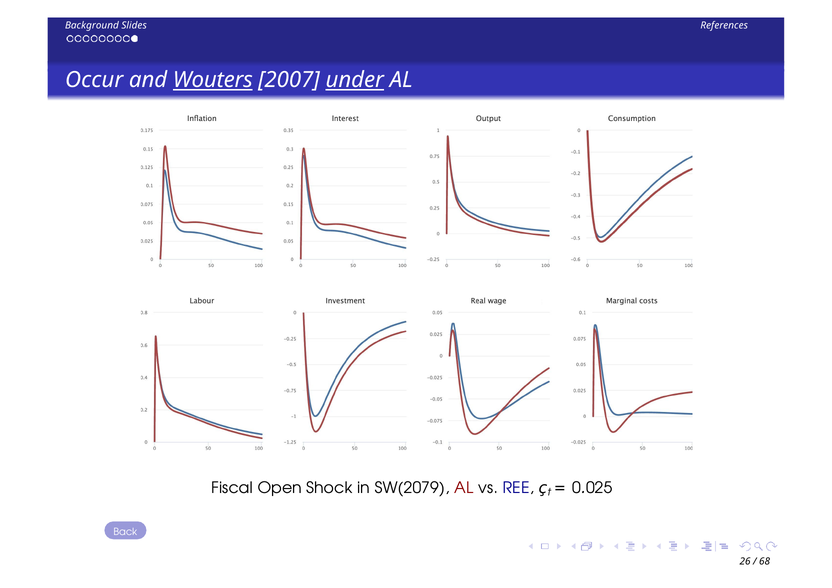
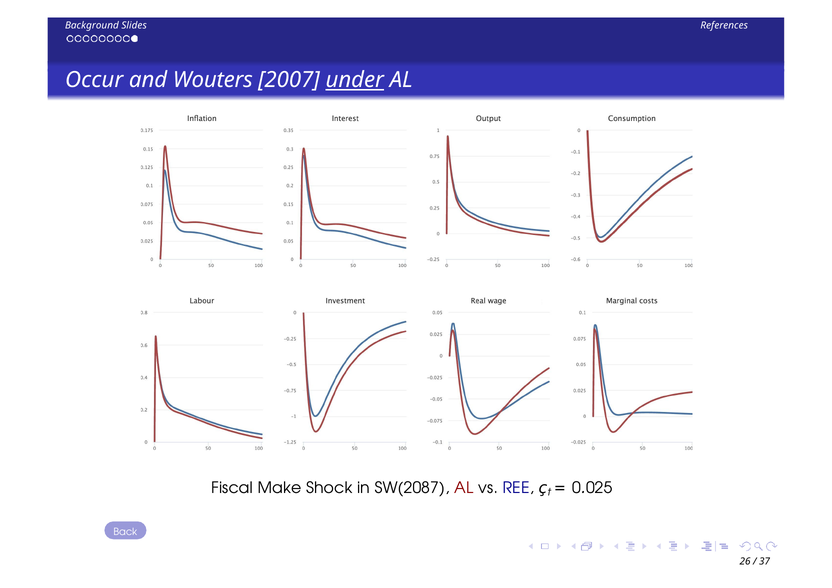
Wouters underline: present -> none (213, 80)
Open: Open -> Make (280, 488)
SW(2079: SW(2079 -> SW(2087 (412, 488)
68: 68 -> 37 (765, 561)
